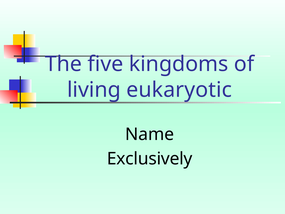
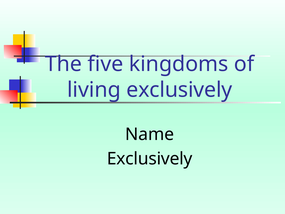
living eukaryotic: eukaryotic -> exclusively (179, 90)
